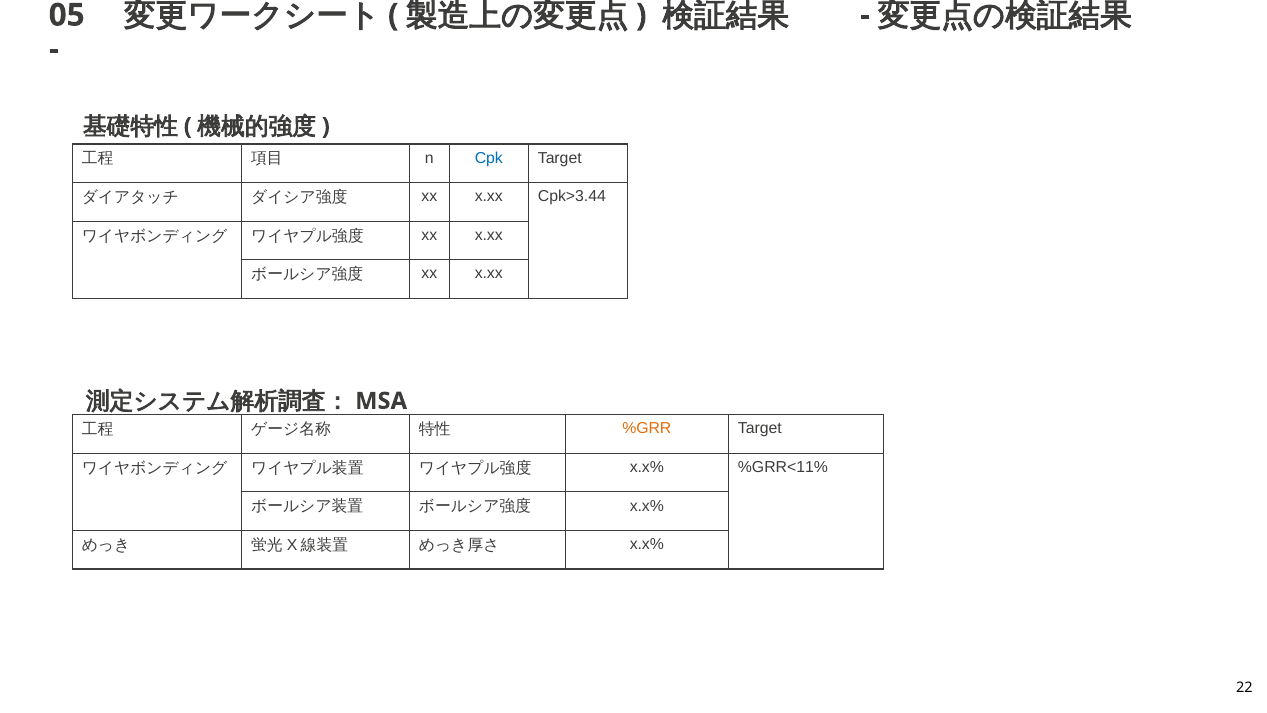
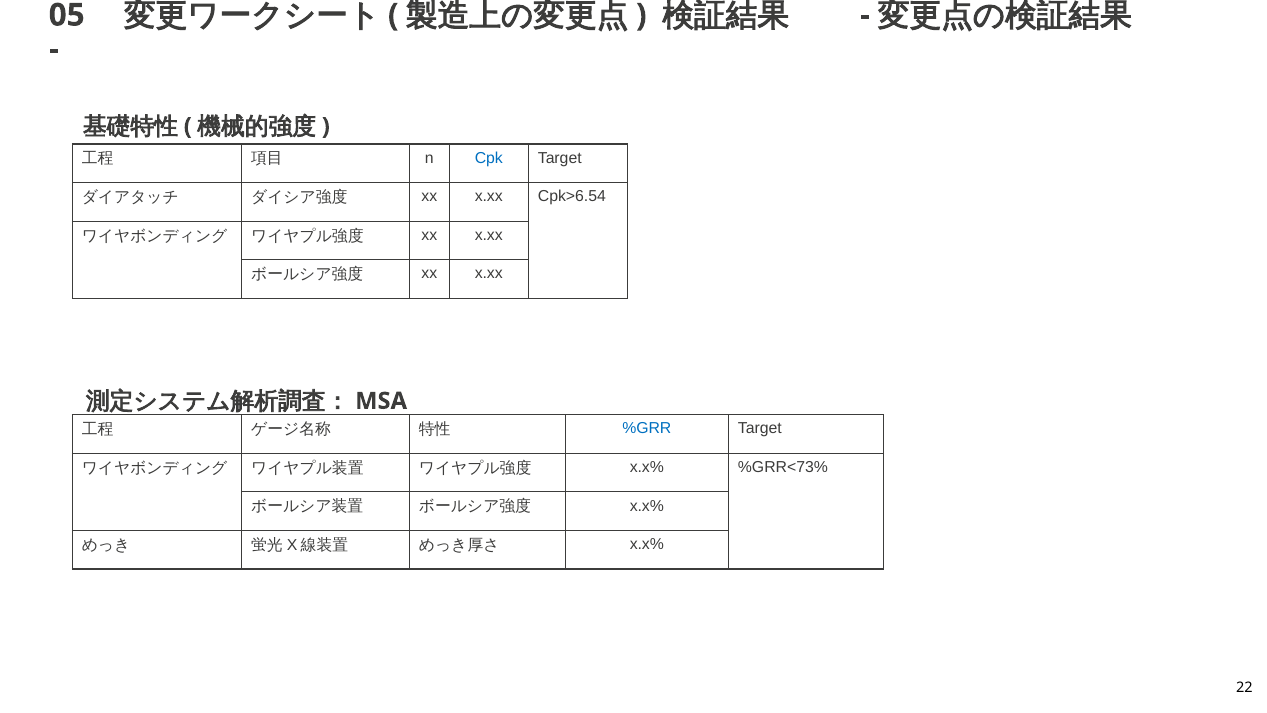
Cpk>3.44: Cpk>3.44 -> Cpk>6.54 (572, 196)
%GRR colour: orange -> blue (647, 428)
%GRR<11%: %GRR<11% -> %GRR<73% (783, 467)
